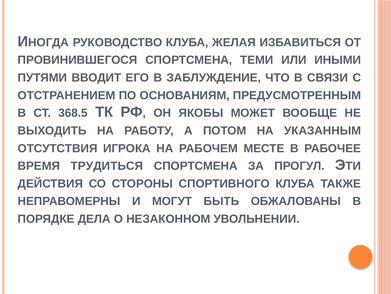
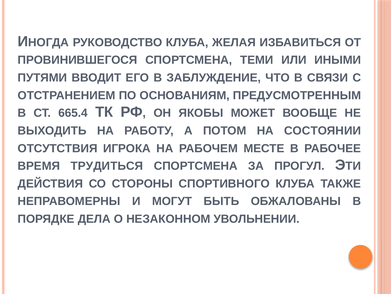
368.5: 368.5 -> 665.4 (73, 113)
УКАЗАННЫМ: УКАЗАННЫМ -> СОСТОЯНИИ (323, 130)
